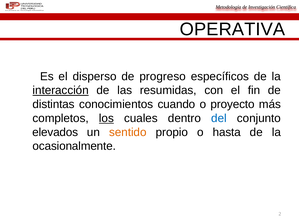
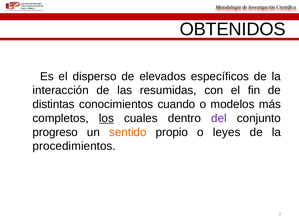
OPERATIVA: OPERATIVA -> OBTENIDOS (233, 29)
progreso: progreso -> elevados (163, 77)
interacción underline: present -> none (61, 90)
proyecto: proyecto -> modelos (233, 104)
del colour: blue -> purple (219, 118)
elevados: elevados -> progreso (55, 132)
hasta: hasta -> leyes (227, 132)
ocasionalmente: ocasionalmente -> procedimientos (74, 146)
